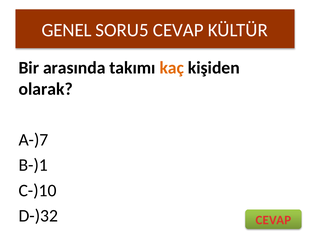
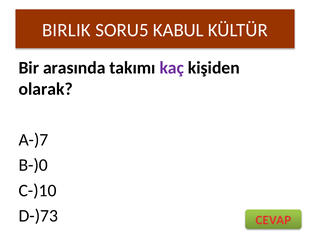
GENEL: GENEL -> BIRLIK (66, 30)
SORU5 CEVAP: CEVAP -> KABUL (178, 30)
kaç colour: orange -> purple (172, 68)
B-)1: B-)1 -> B-)0 (33, 165)
D-)32: D-)32 -> D-)73 (38, 215)
